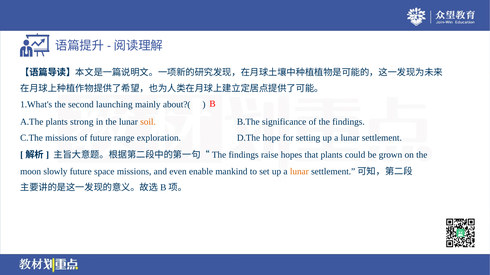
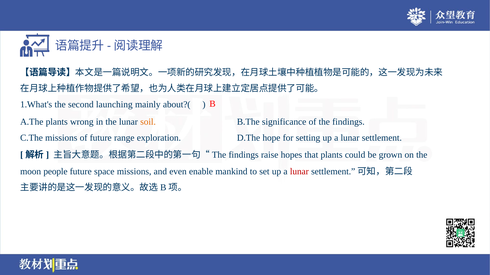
strong: strong -> wrong (82, 122)
slowly: slowly -> people (55, 172)
lunar colour: orange -> red (299, 172)
